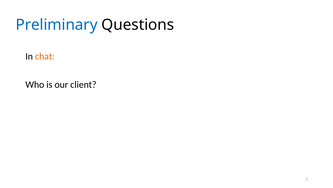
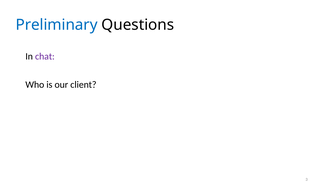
chat colour: orange -> purple (45, 56)
